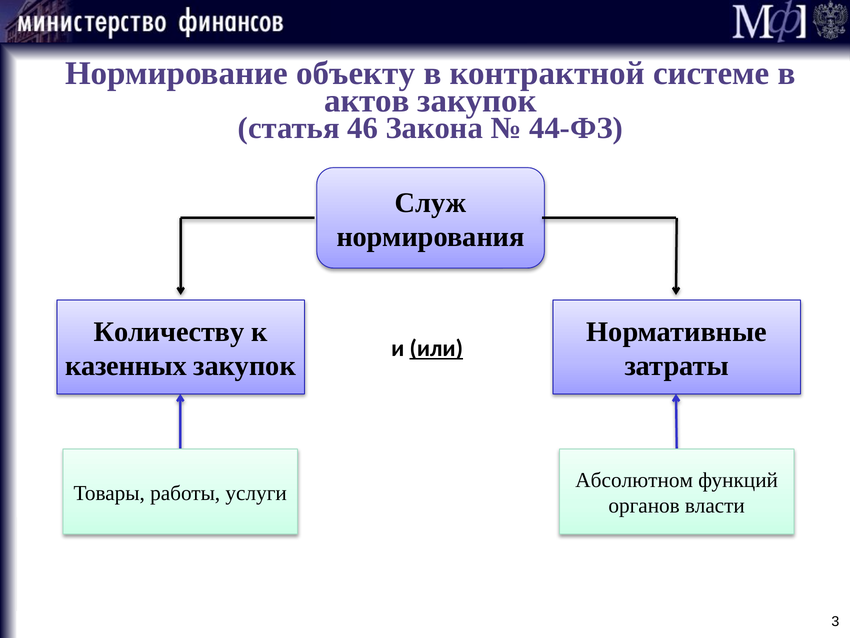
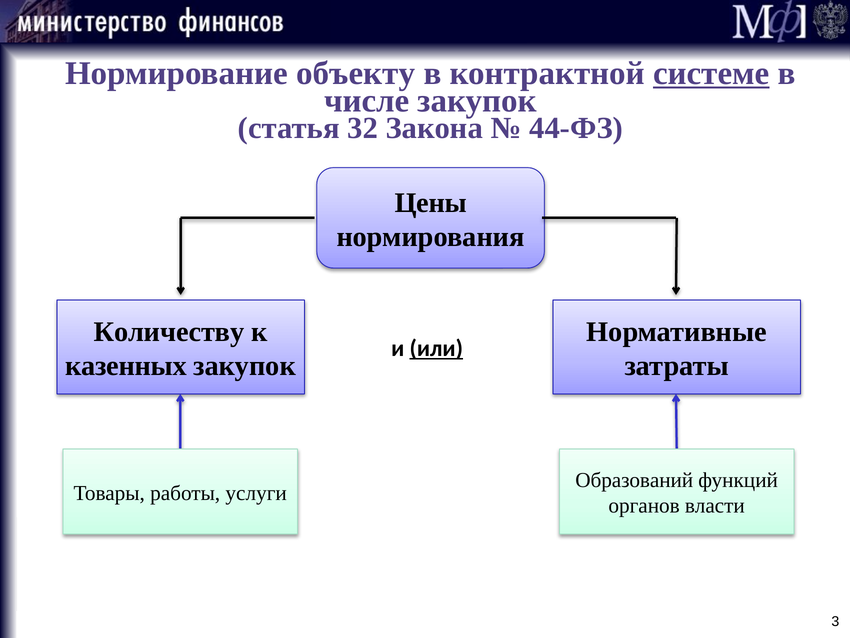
системе underline: none -> present (711, 73)
актов: актов -> числе (367, 101)
46: 46 -> 32 (363, 128)
Служ: Служ -> Цены (431, 203)
Абсолютном: Абсолютном -> Образований (634, 480)
